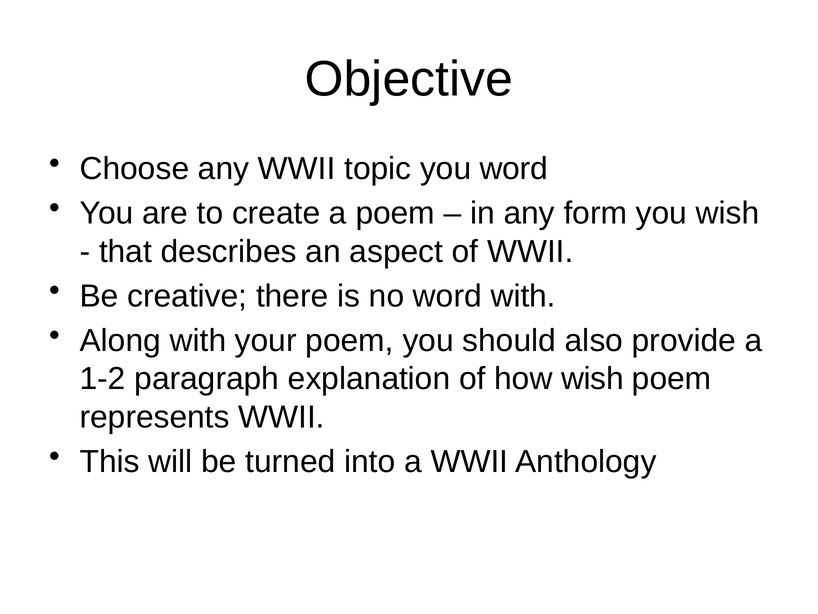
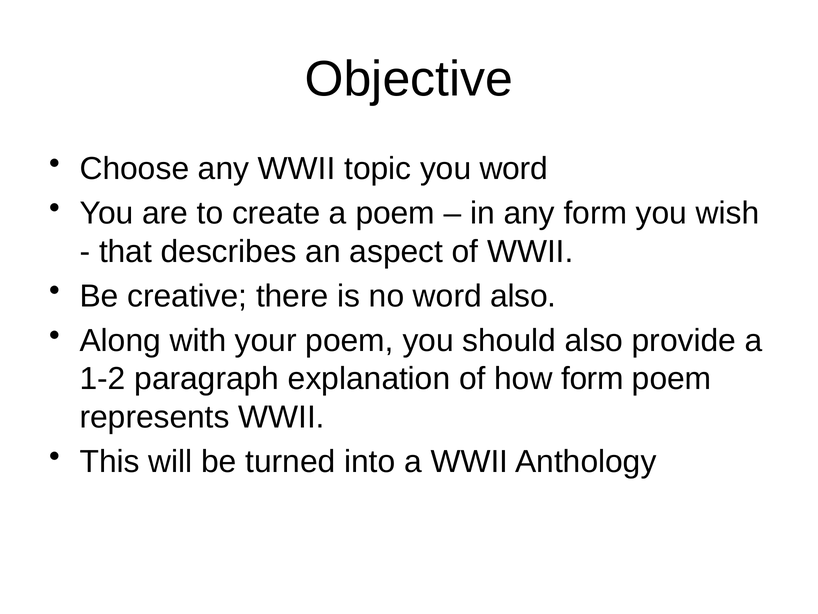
word with: with -> also (523, 296)
how wish: wish -> form (592, 379)
